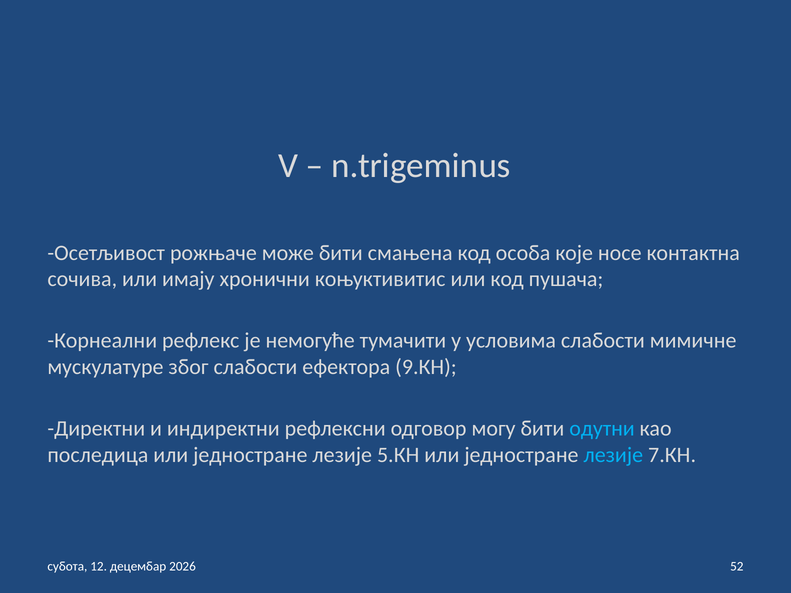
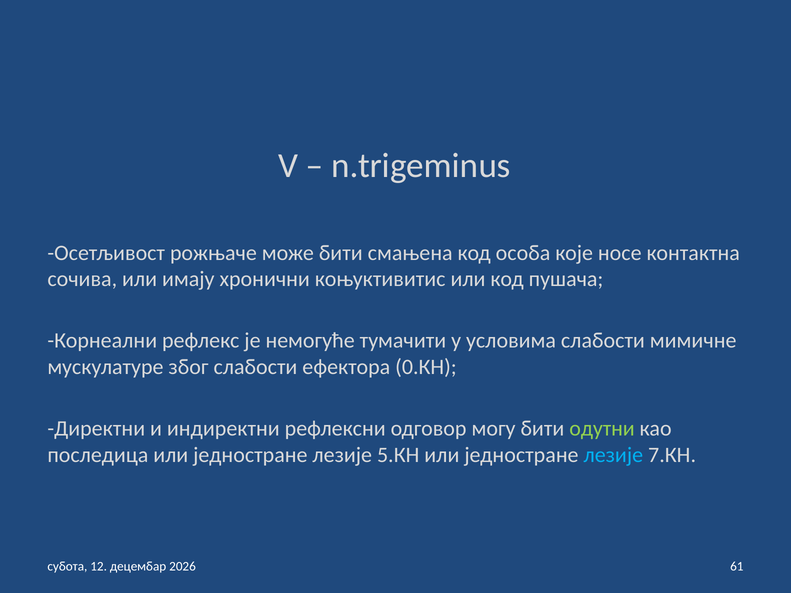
9.КН: 9.КН -> 0.КН (426, 367)
одутни colour: light blue -> light green (602, 429)
52: 52 -> 61 (737, 566)
